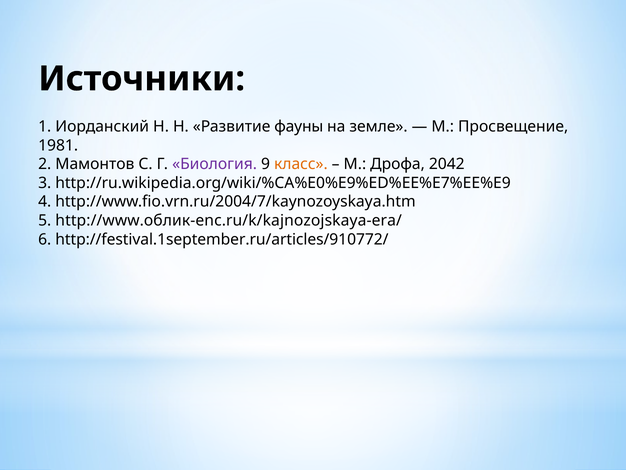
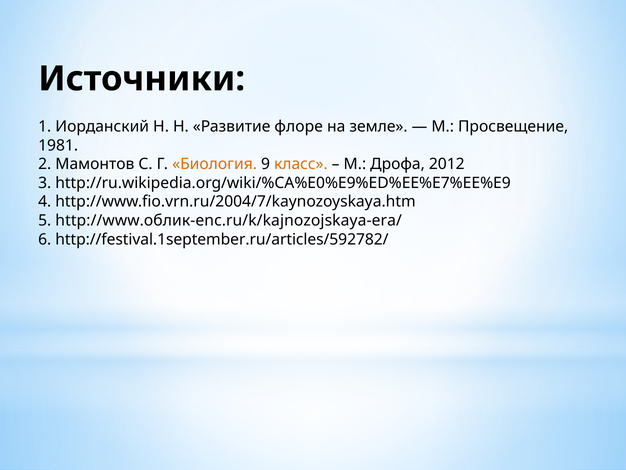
фауны: фауны -> флоре (299, 126)
Биология colour: purple -> orange (215, 164)
2042: 2042 -> 2012 (447, 164)
http://festival.1september.ru/articles/910772/: http://festival.1september.ru/articles/910772/ -> http://festival.1september.ru/articles/592782/ (222, 239)
